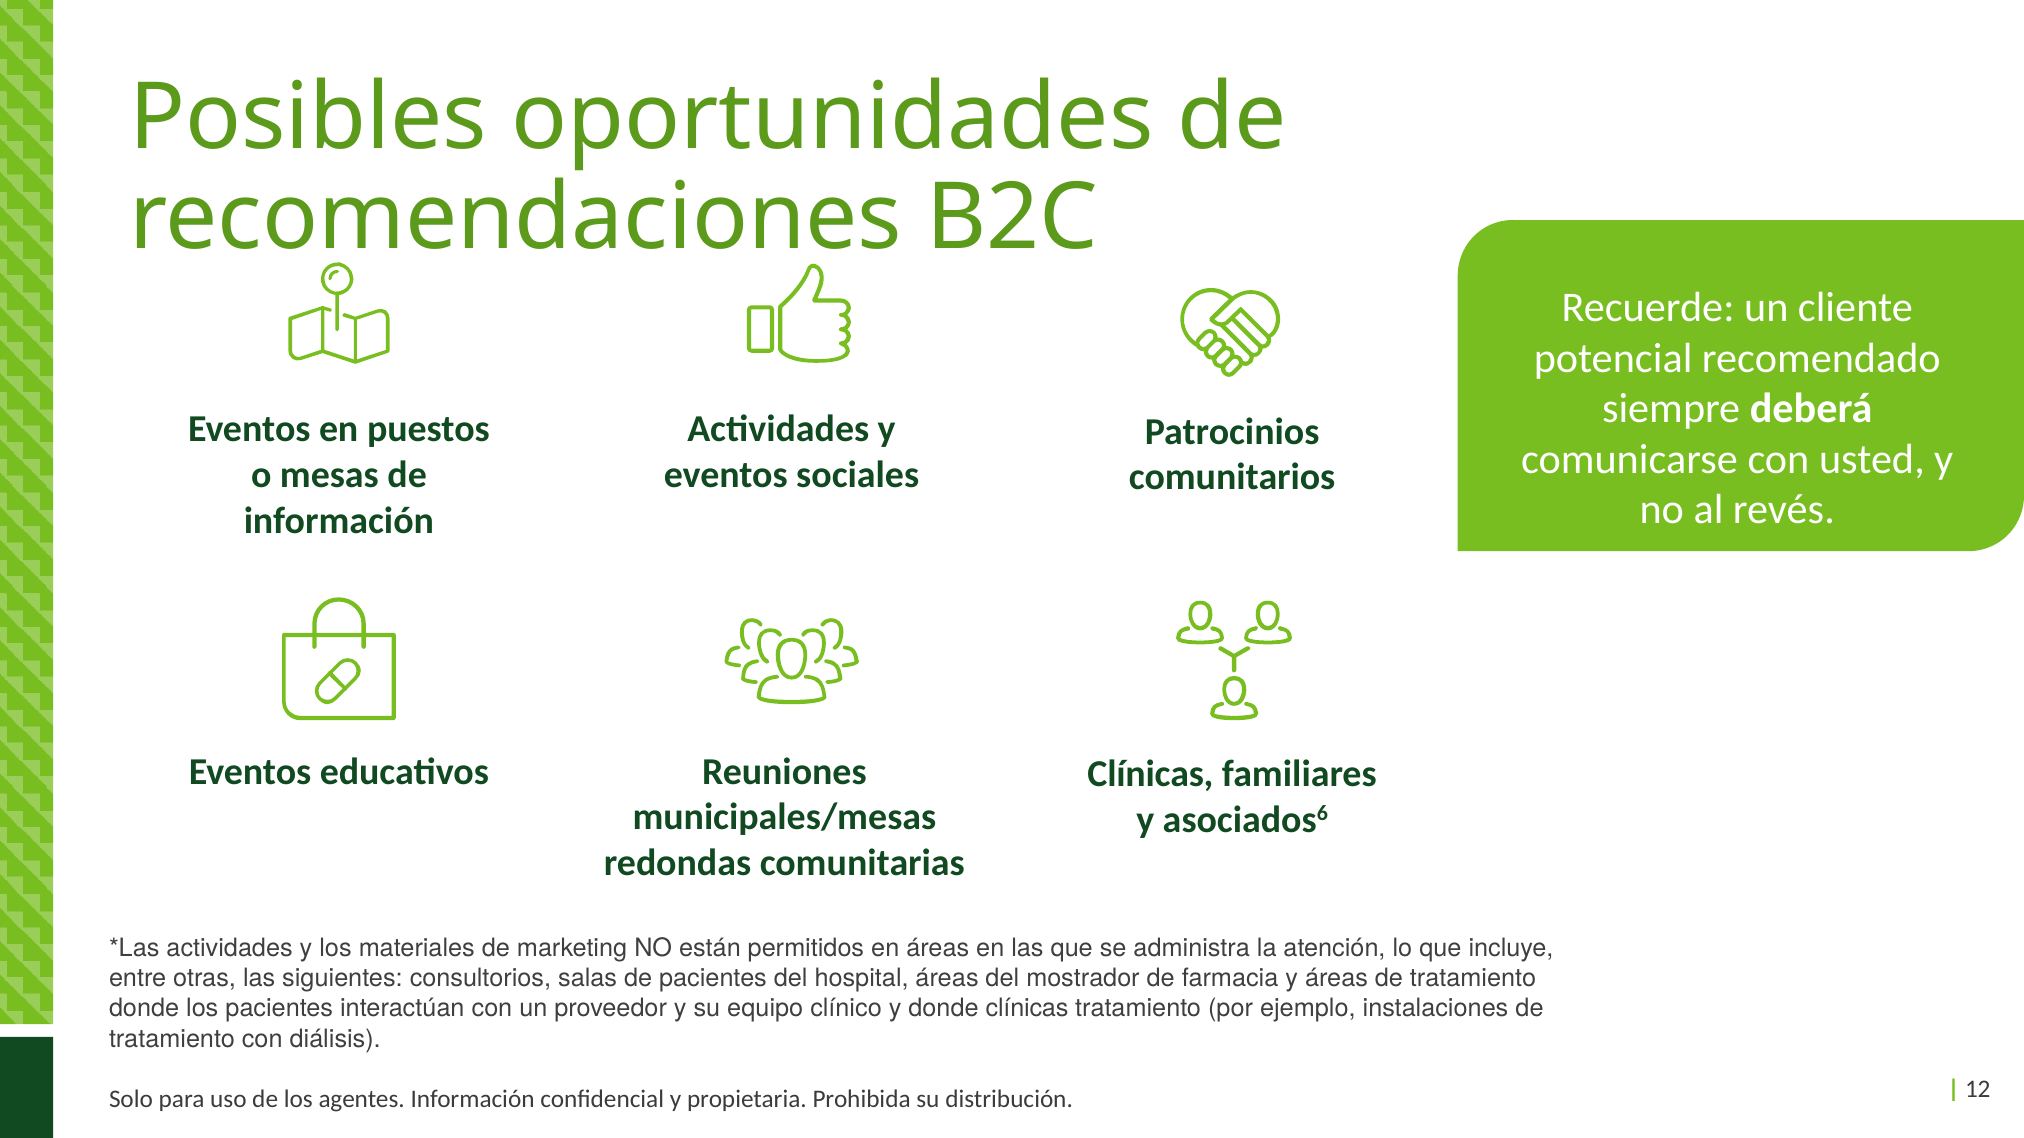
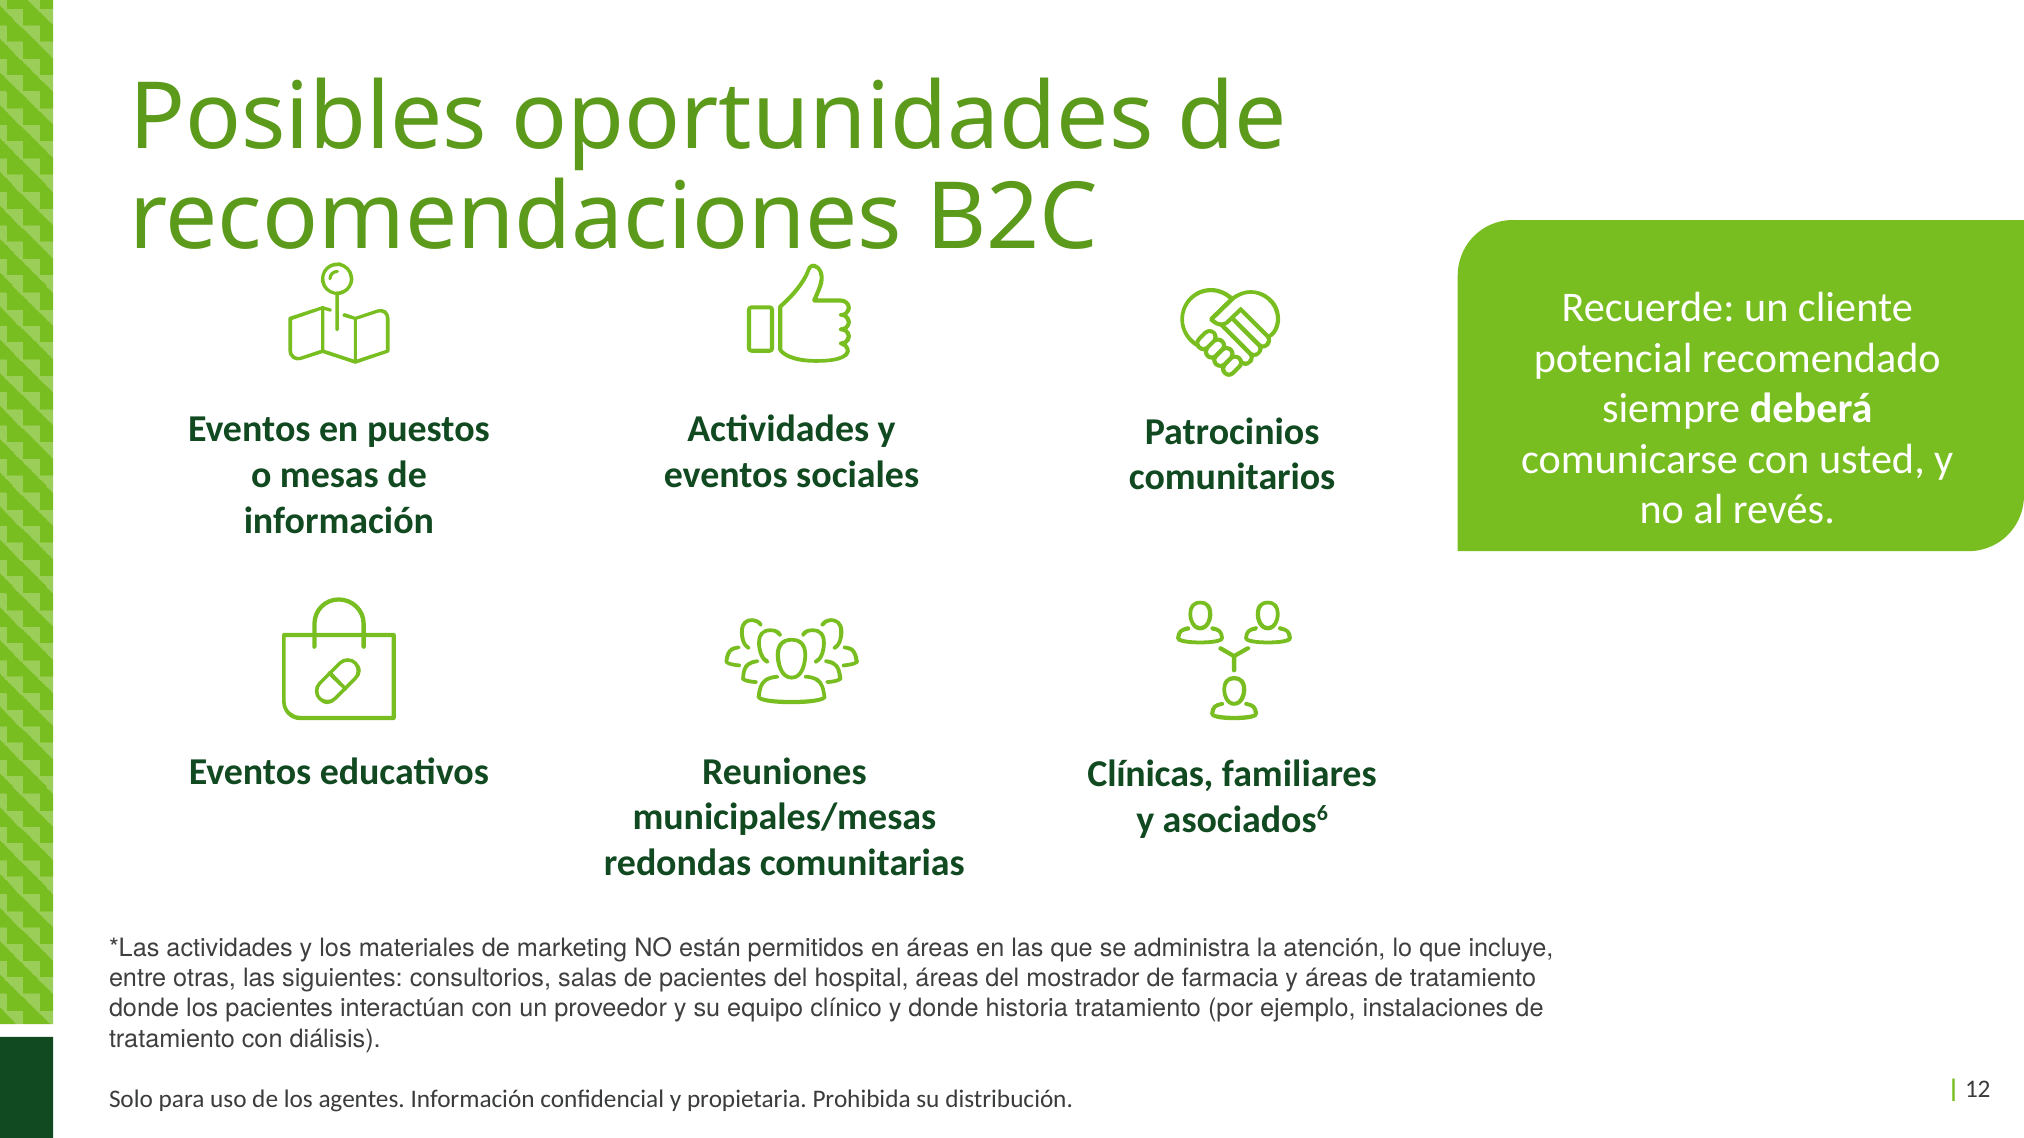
donde clínicas: clínicas -> historia (1027, 1009)
